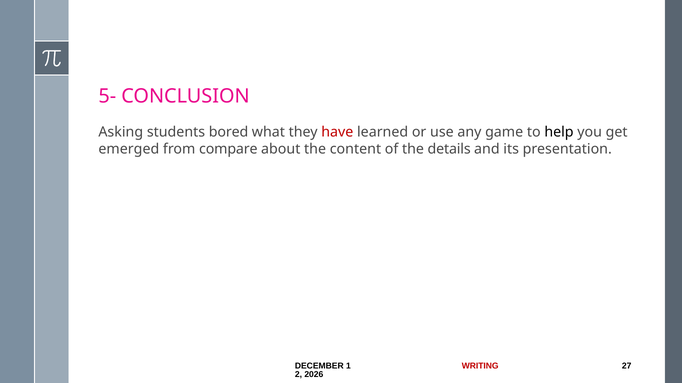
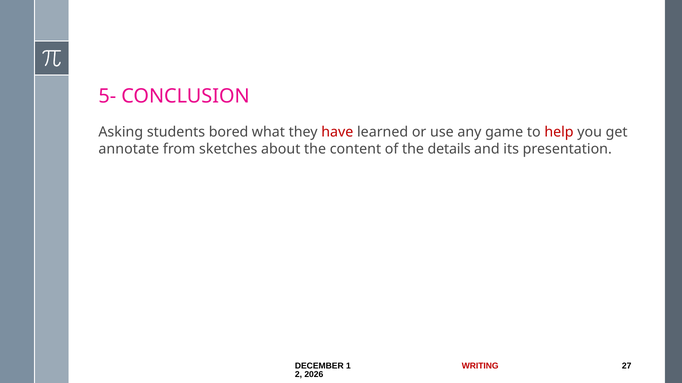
help colour: black -> red (559, 132)
emerged: emerged -> annotate (129, 149)
compare: compare -> sketches (228, 149)
